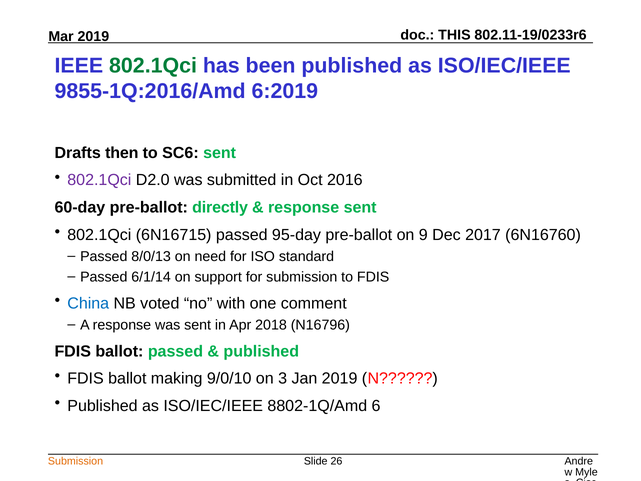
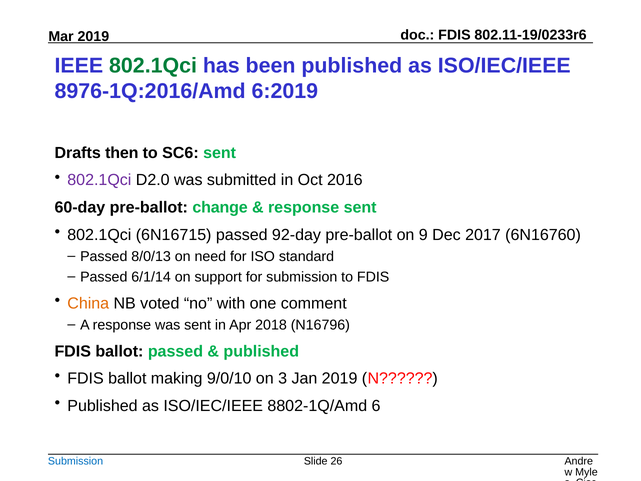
THIS: THIS -> FDIS (454, 35)
9855-1Q:2016/Amd: 9855-1Q:2016/Amd -> 8976-1Q:2016/Amd (150, 91)
directly: directly -> change (220, 207)
95-day: 95-day -> 92-day (296, 235)
China colour: blue -> orange (88, 303)
Submission colour: orange -> blue (76, 461)
